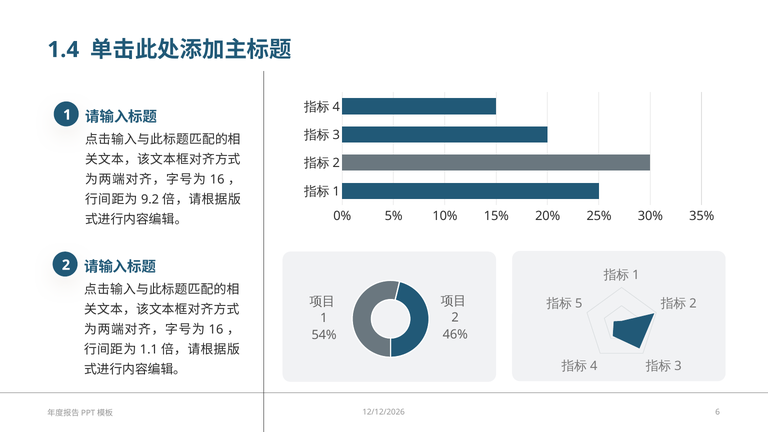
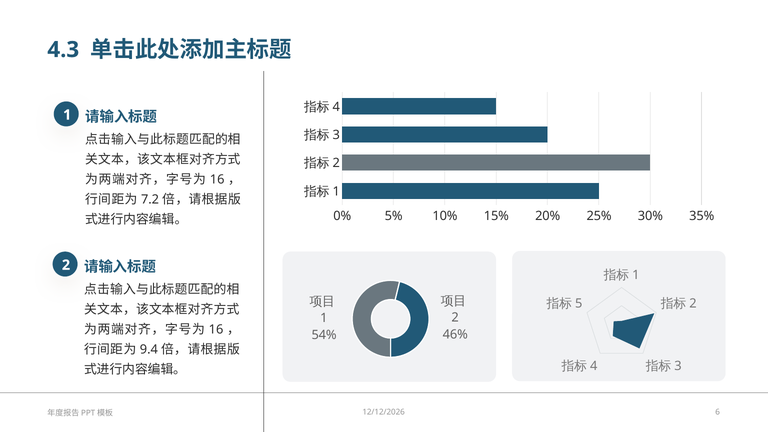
1.4: 1.4 -> 4.3 (63, 50)
9.2: 9.2 -> 7.2 (150, 199)
1.1: 1.1 -> 9.4 (149, 350)
